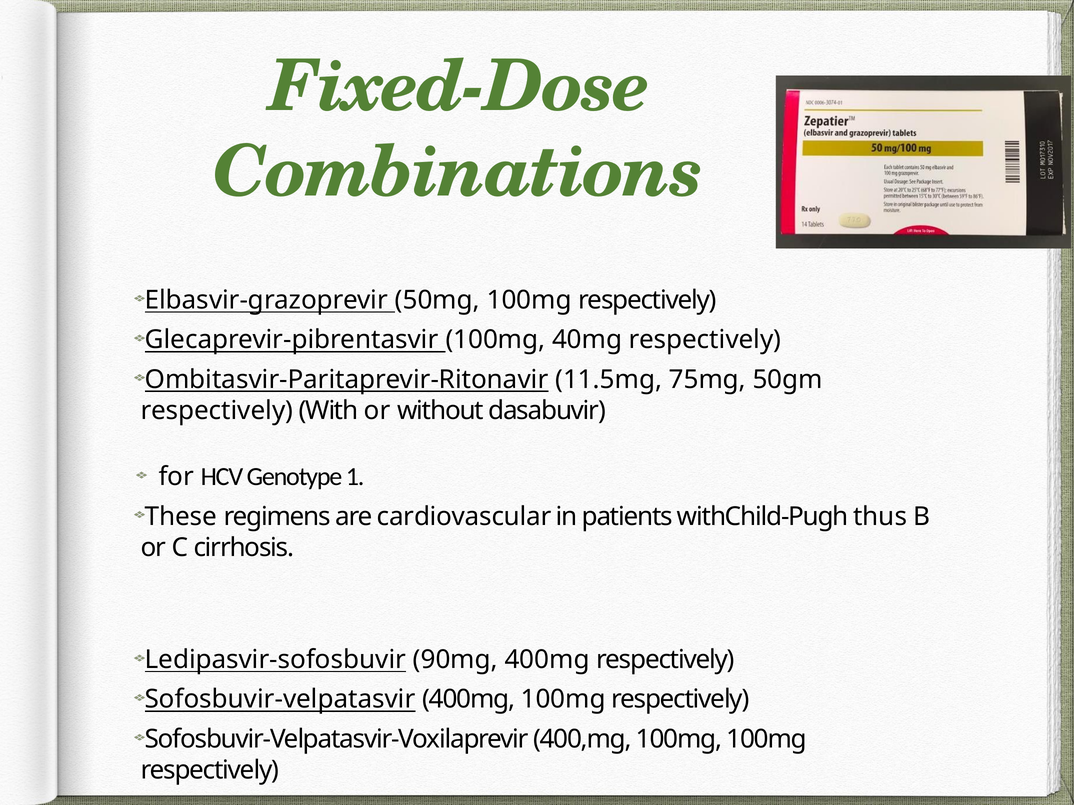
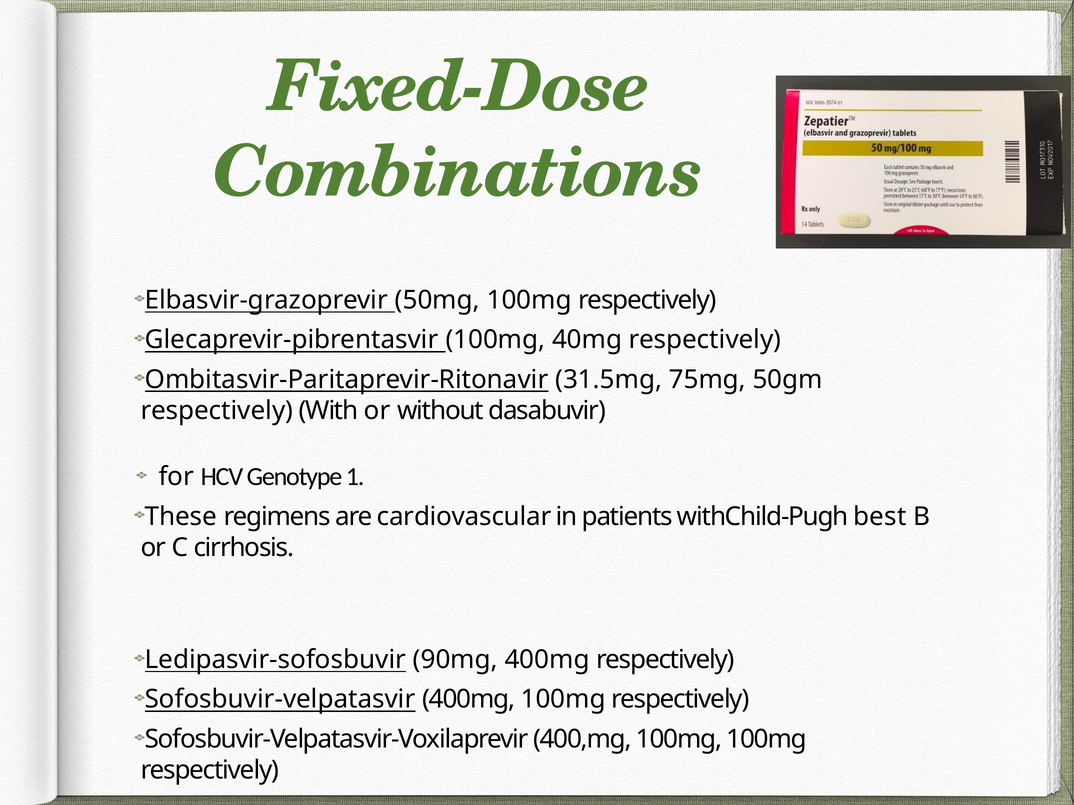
11.5mg: 11.5mg -> 31.5mg (609, 380)
thus: thus -> best (880, 517)
